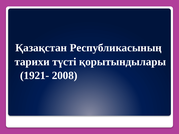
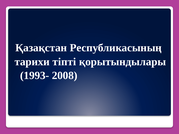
түсті: түсті -> тіпті (64, 62)
1921-: 1921- -> 1993- (35, 76)
